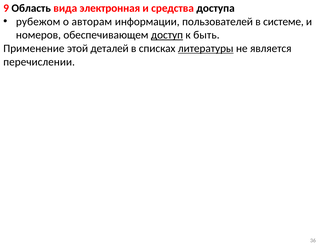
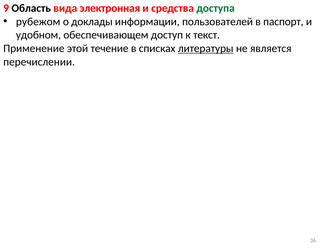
доступа colour: black -> green (216, 8)
авторам: авторам -> доклады (92, 22)
системе: системе -> паспорт (283, 22)
номеров: номеров -> удобном (38, 35)
доступ underline: present -> none (167, 35)
быть: быть -> текст (207, 35)
деталей: деталей -> течение (110, 48)
